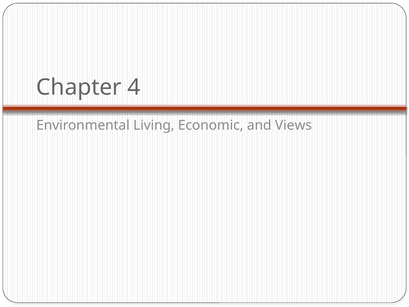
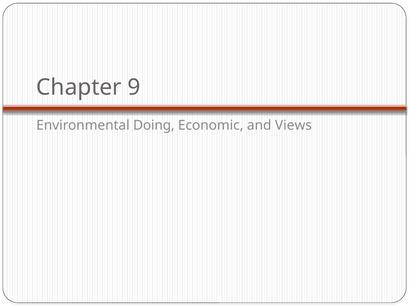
4: 4 -> 9 (134, 87)
Living: Living -> Doing (154, 125)
